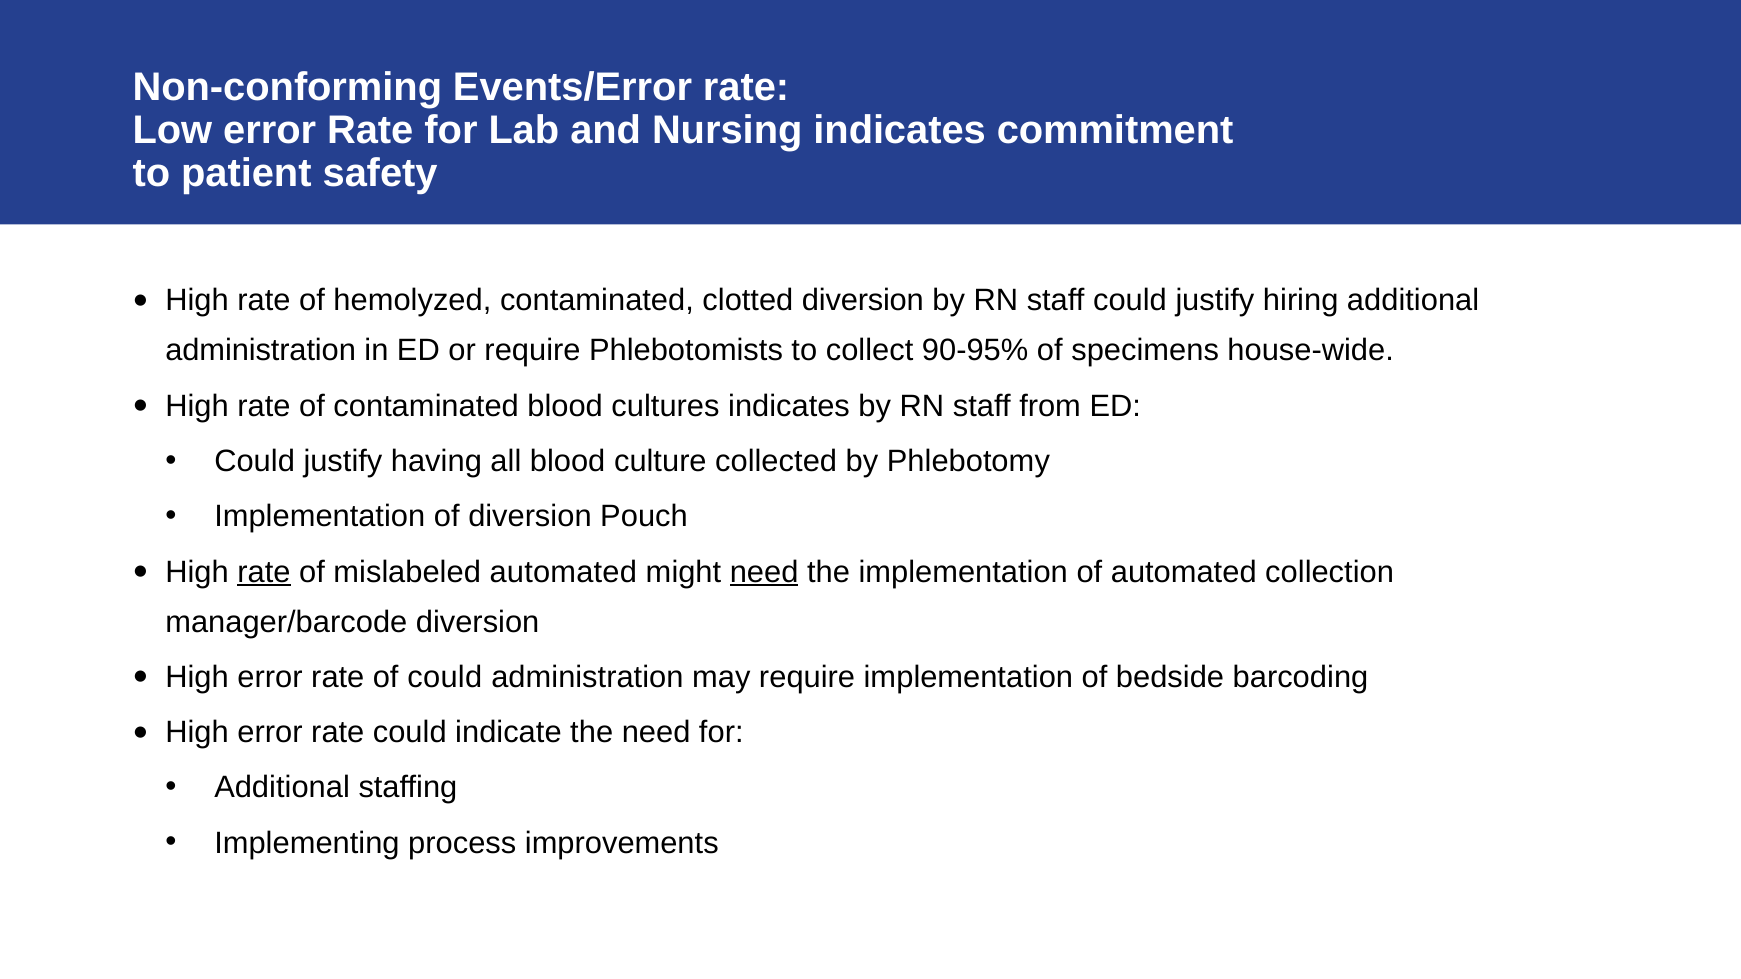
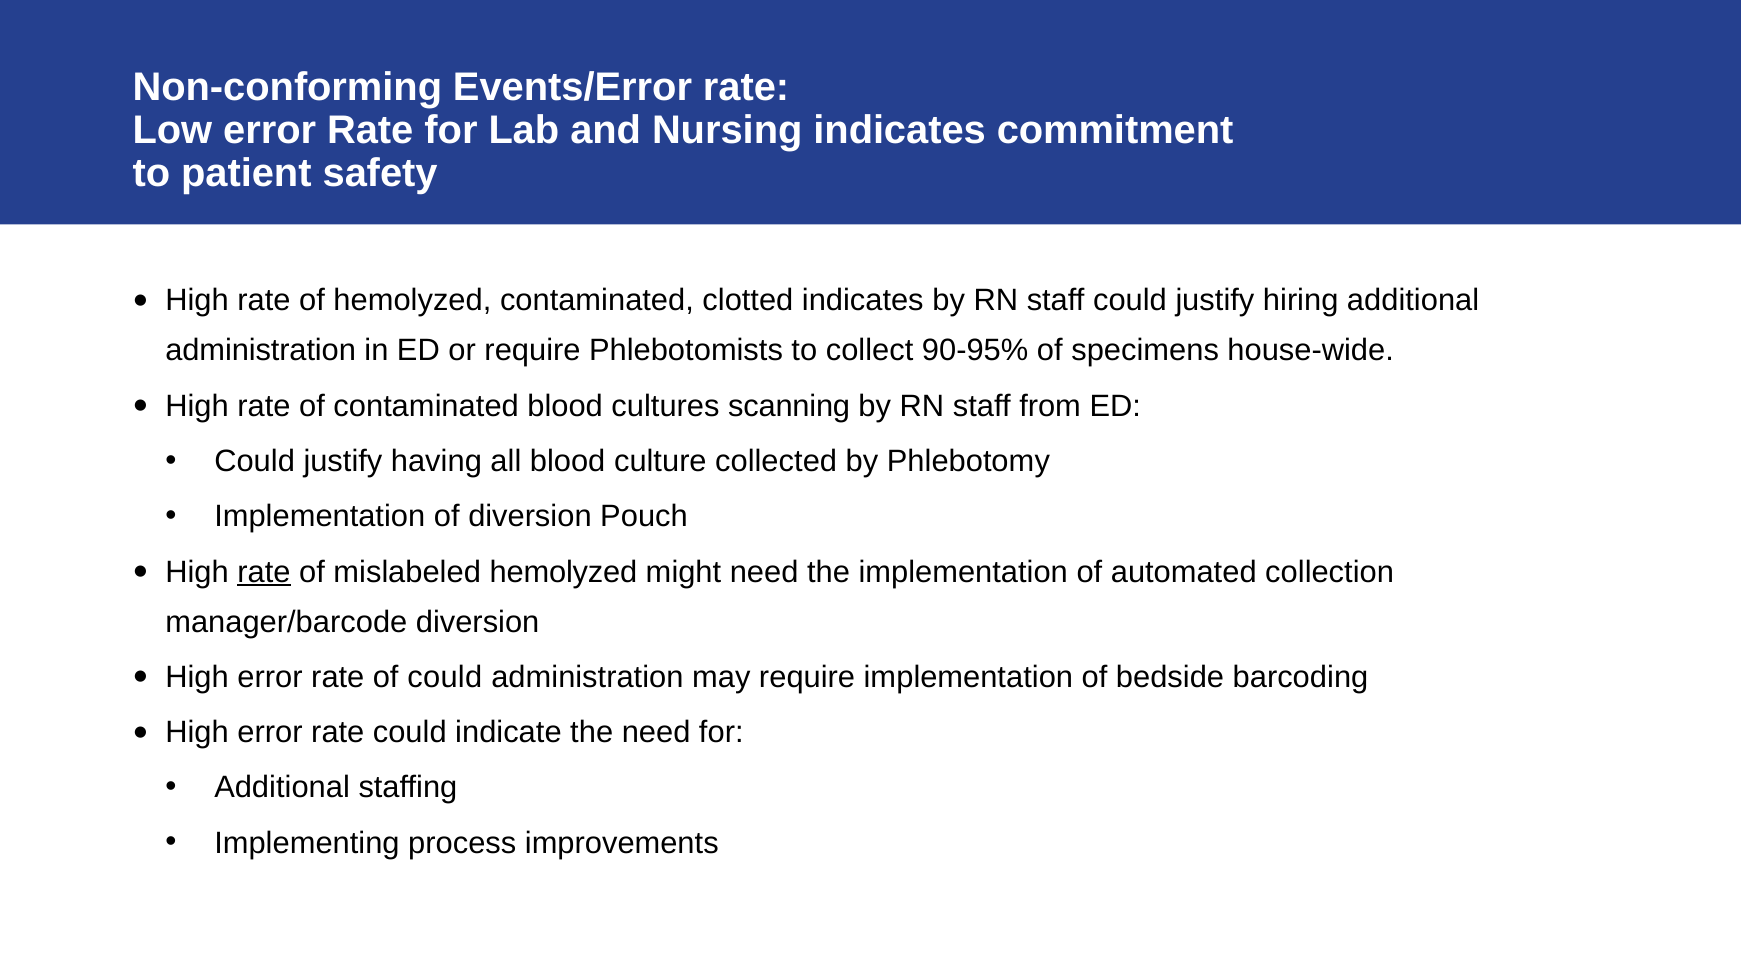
clotted diversion: diversion -> indicates (863, 301)
cultures indicates: indicates -> scanning (789, 406)
mislabeled automated: automated -> hemolyzed (563, 572)
need underline: present -> none (764, 572)
